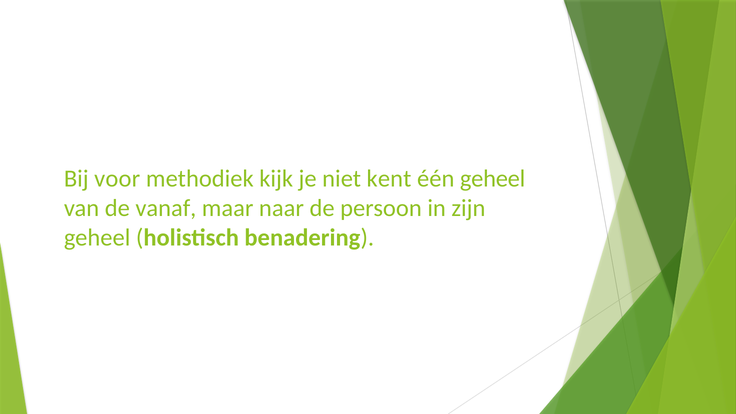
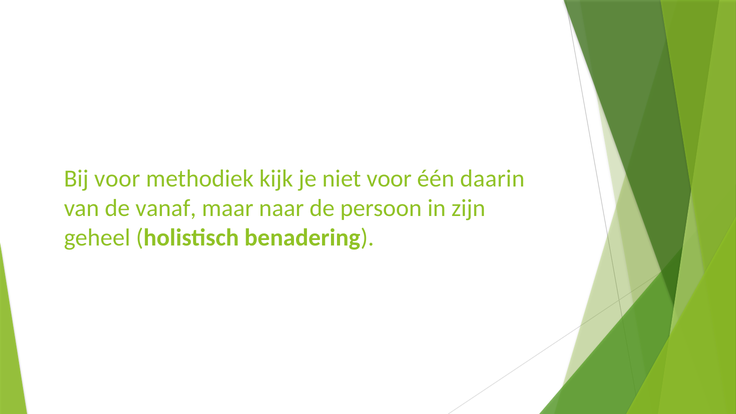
niet kent: kent -> voor (389, 179)
één geheel: geheel -> daarin (492, 179)
